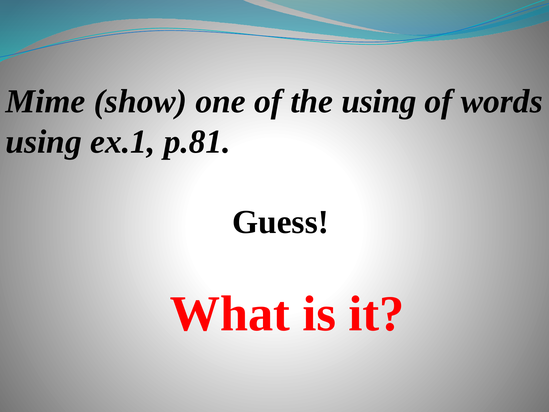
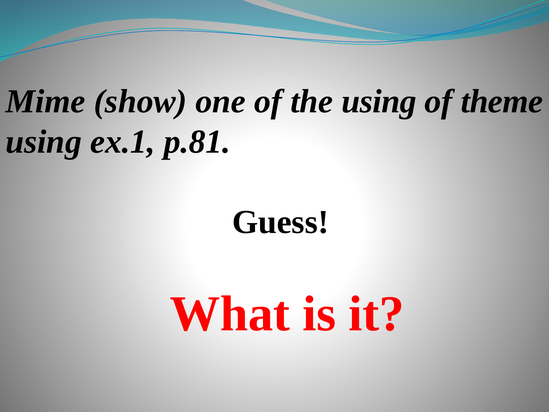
words: words -> theme (502, 101)
